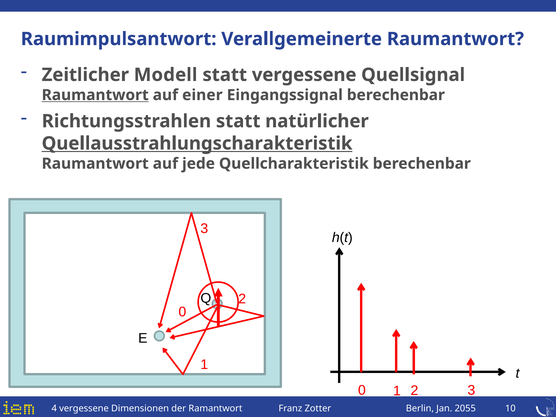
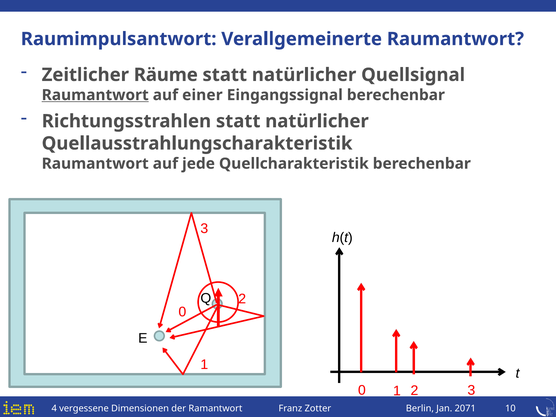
Modell: Modell -> Räume (166, 75)
vergessene: vergessene -> natürlicher (304, 75)
Quellausstrahlungscharakteristik underline: present -> none (197, 143)
2055: 2055 -> 2071 (465, 409)
